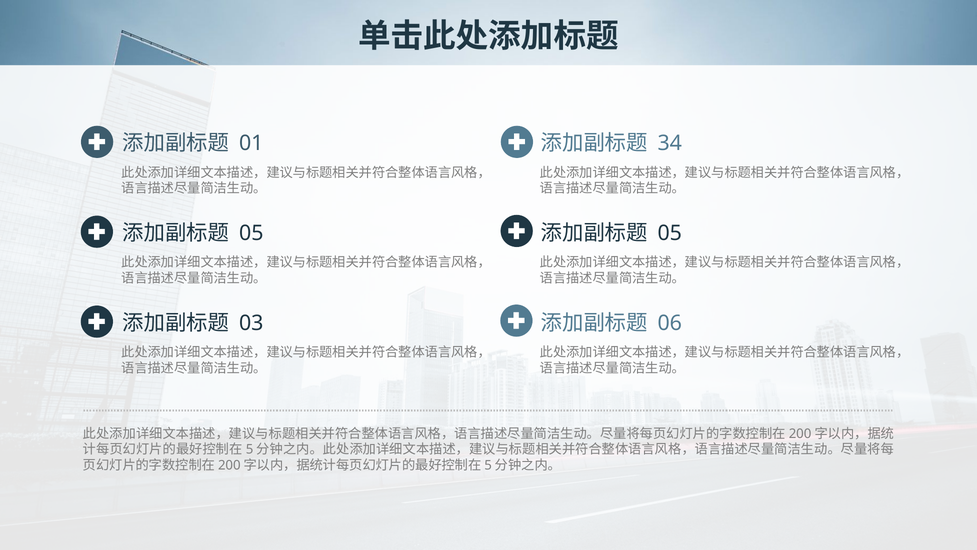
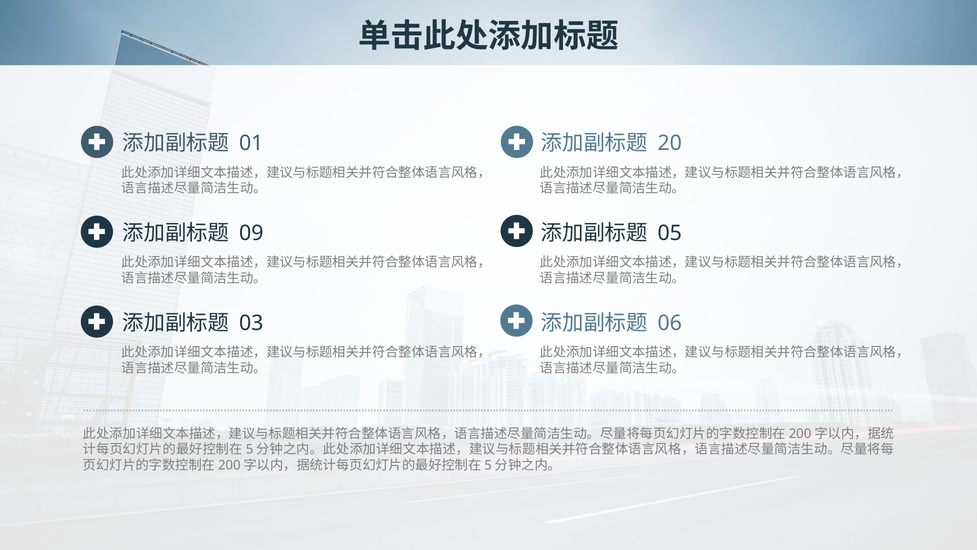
34: 34 -> 20 (670, 143)
05: 05 -> 09 (251, 233)
